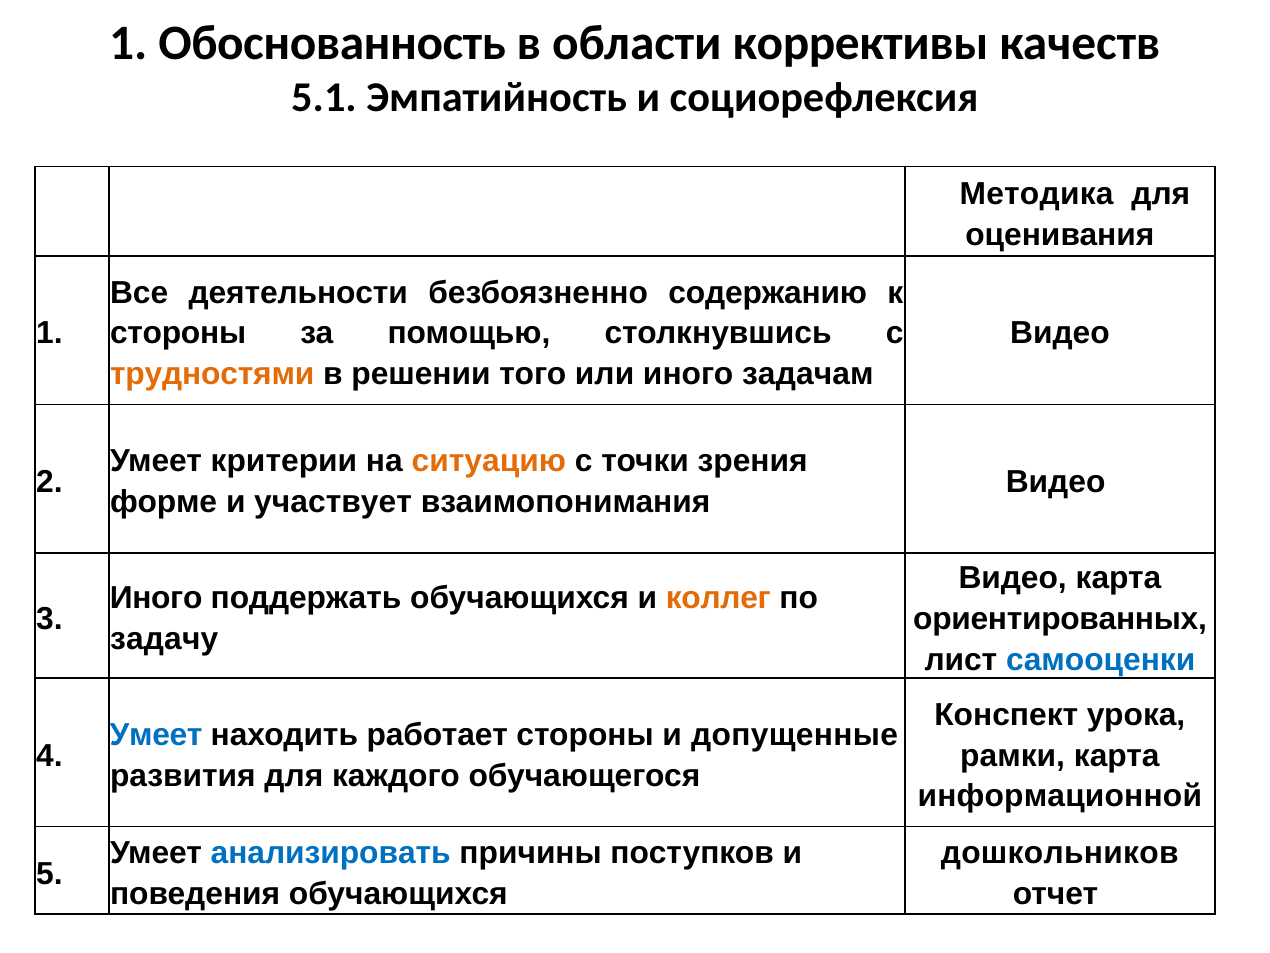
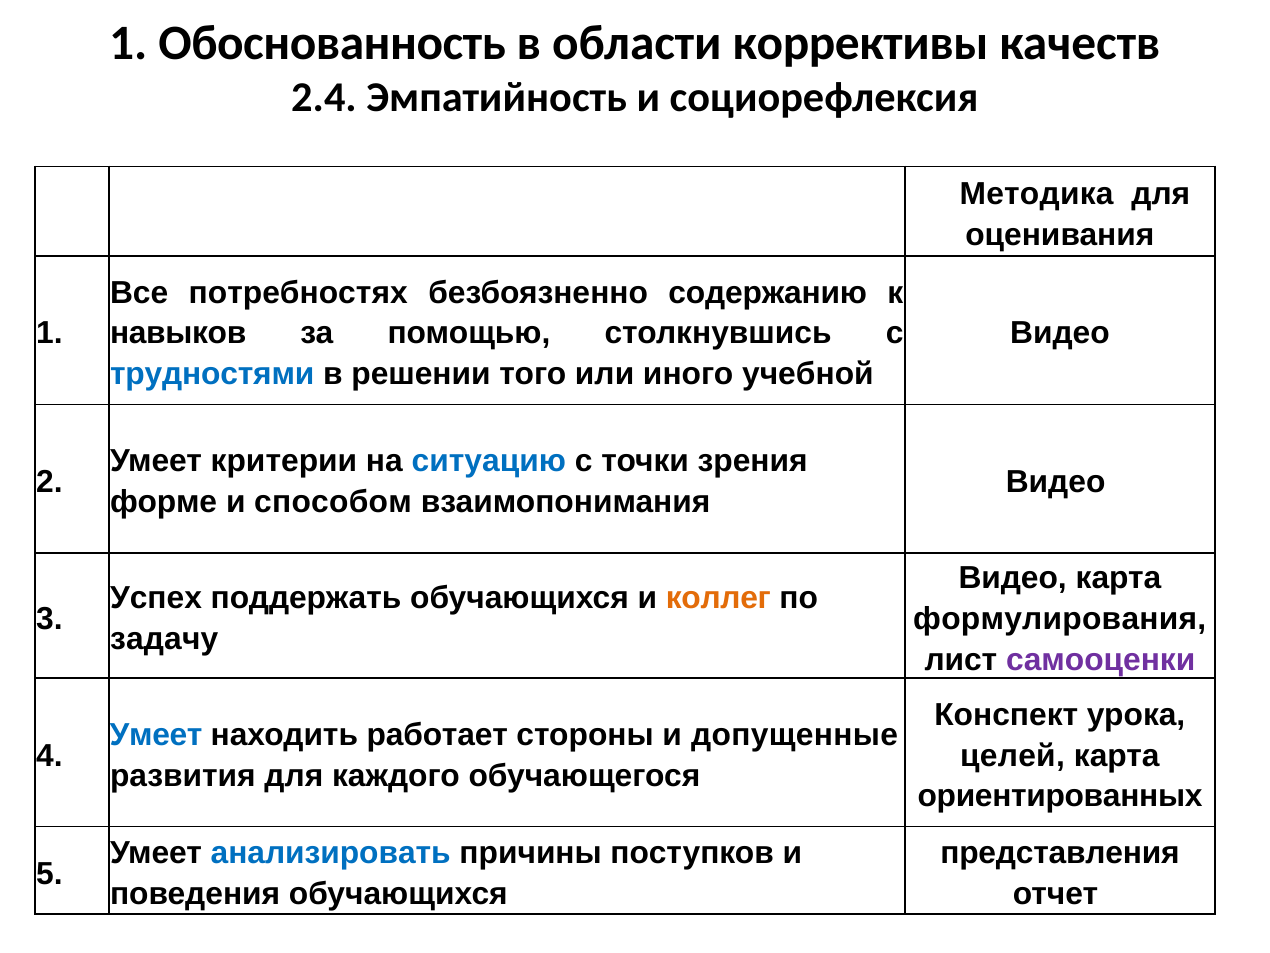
5.1: 5.1 -> 2.4 (324, 97)
деятельности: деятельности -> потребностях (298, 292)
стороны: стороны -> навыков (178, 333)
трудностями colour: orange -> blue (212, 374)
задачам: задачам -> учебной (808, 374)
ситуацию colour: orange -> blue (489, 461)
участвует: участвует -> способом (333, 502)
Иного: Иного -> Успех (156, 598)
ориентированных: ориентированных -> формулирования (1060, 618)
самооценки colour: blue -> purple (1101, 659)
рамки: рамки -> целей (1012, 755)
информационной: информационной -> ориентированных (1060, 796)
дошкольников: дошкольников -> представления (1060, 853)
